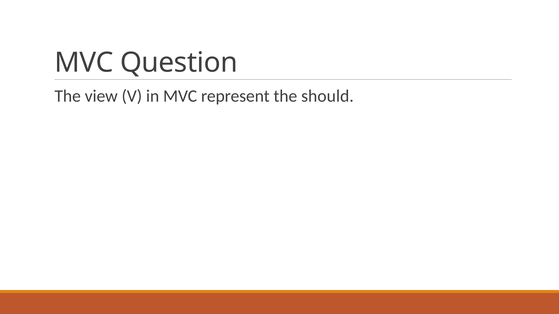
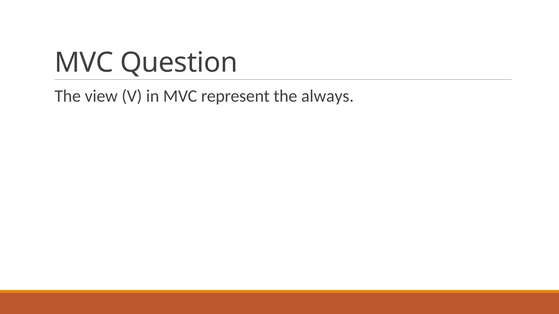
should: should -> always (328, 96)
